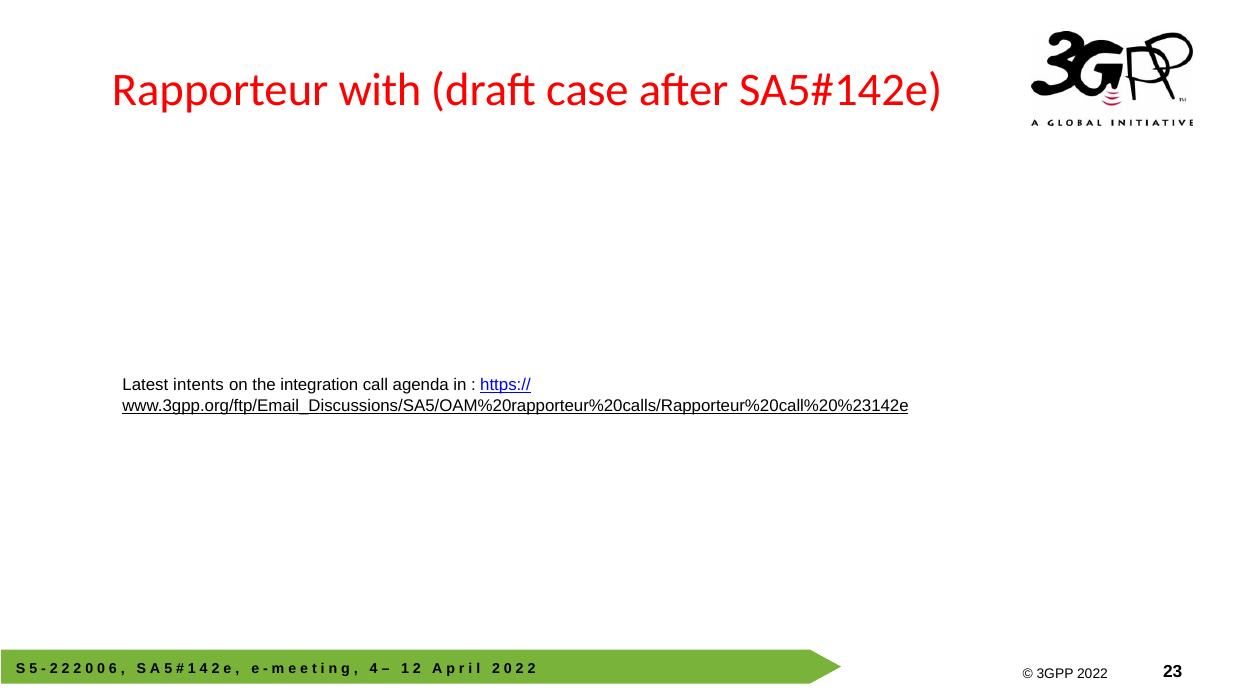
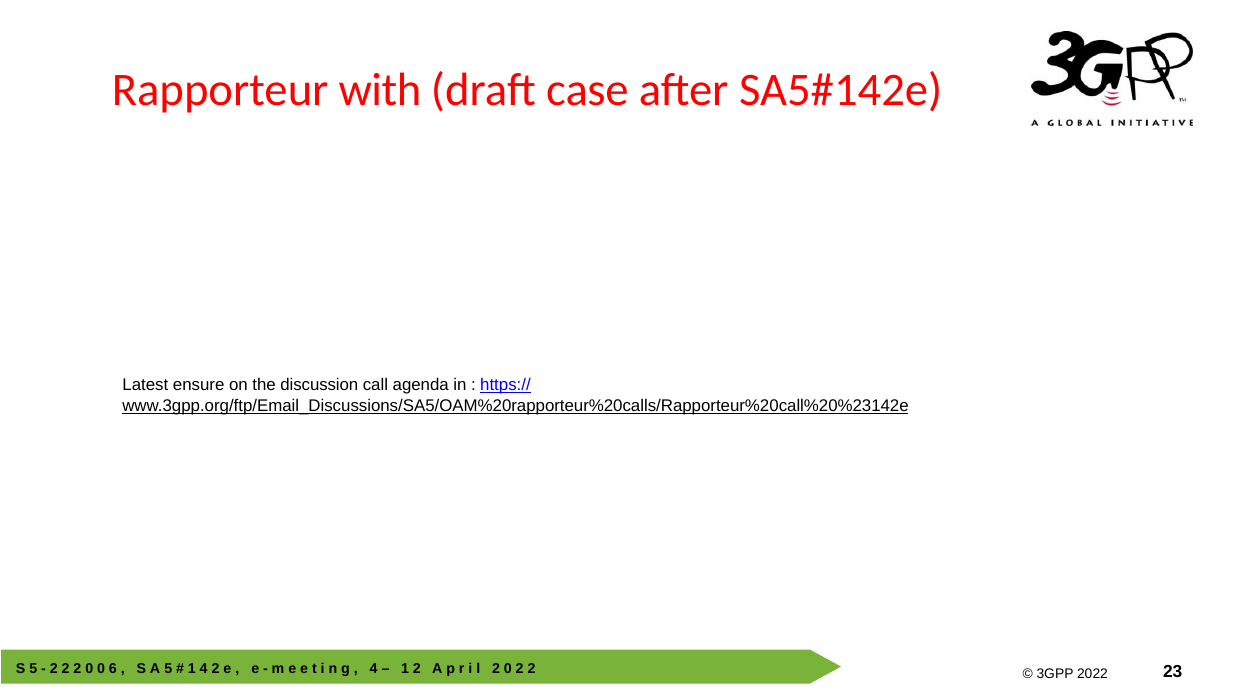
intents: intents -> ensure (199, 385)
integration: integration -> discussion (319, 385)
